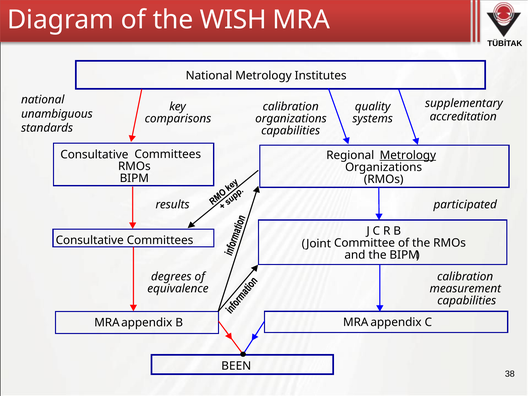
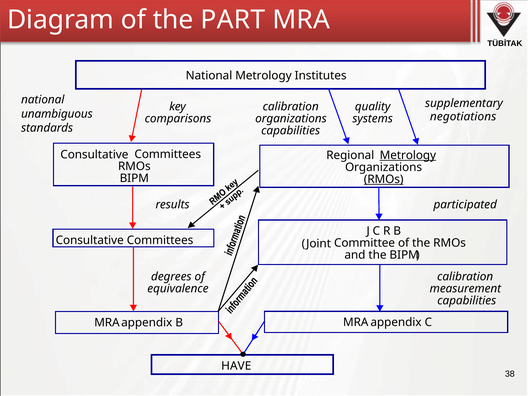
WISH: WISH -> PART (233, 20)
accreditation: accreditation -> negotiations (463, 116)
RMOs underline: none -> present (384, 179)
BEEN: BEEN -> HAVE (236, 366)
